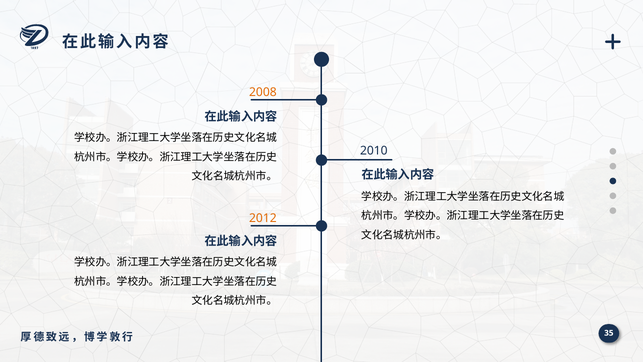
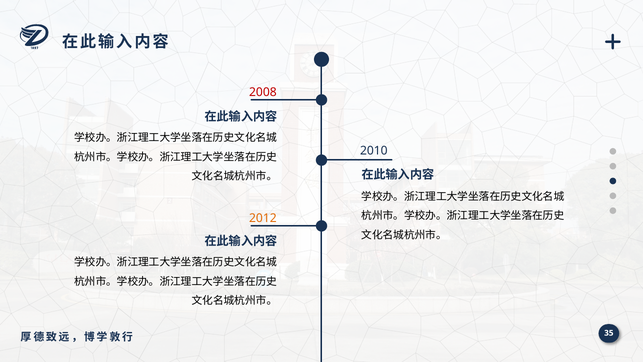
2008 colour: orange -> red (263, 92)
